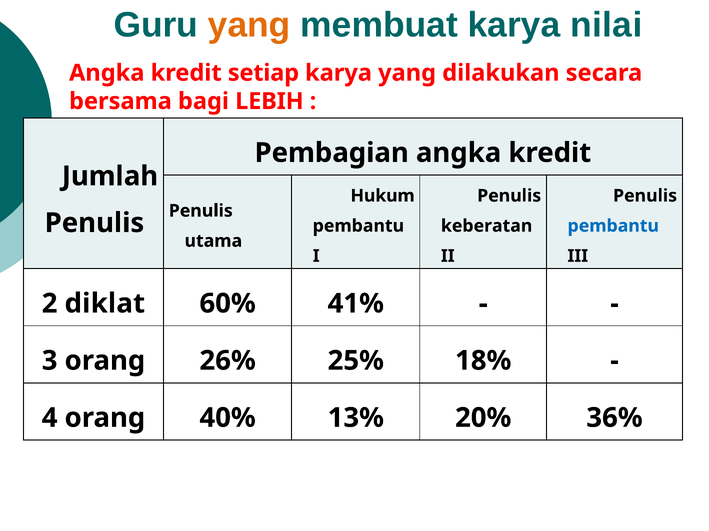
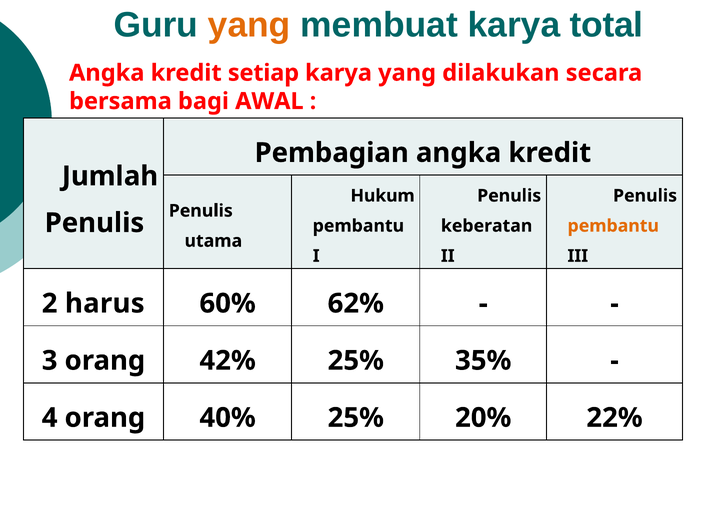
nilai: nilai -> total (607, 25)
LEBIH: LEBIH -> AWAL (269, 101)
pembantu colour: blue -> orange (613, 226)
diklat: diklat -> harus (105, 304)
41%: 41% -> 62% (356, 304)
26%: 26% -> 42% (228, 361)
18%: 18% -> 35% (483, 361)
40% 13%: 13% -> 25% (356, 418)
36%: 36% -> 22% (614, 418)
